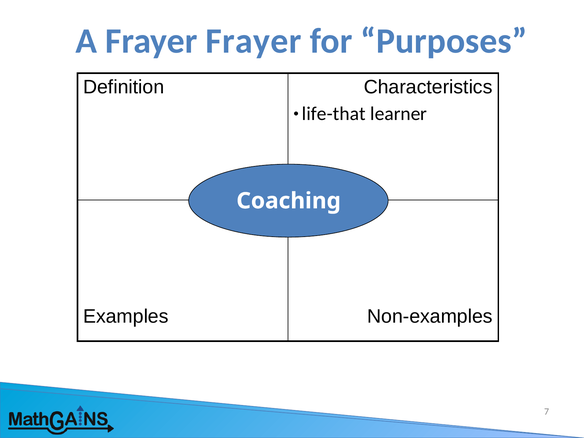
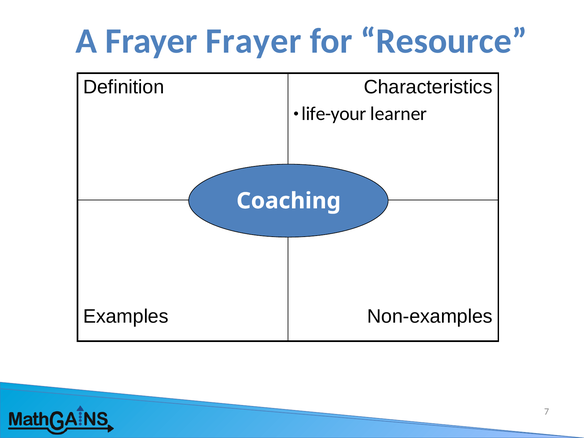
Purposes: Purposes -> Resource (444, 41)
life-that: life-that -> life-your (334, 114)
